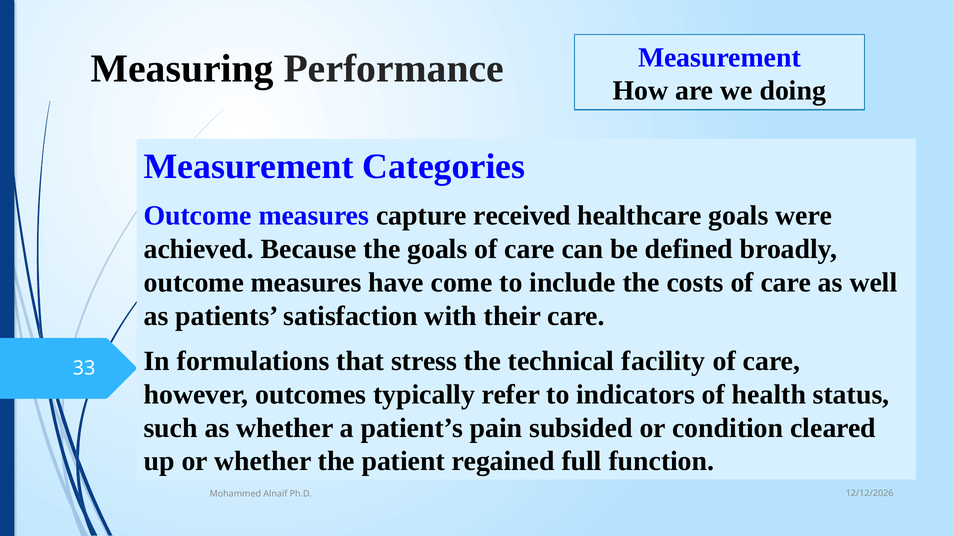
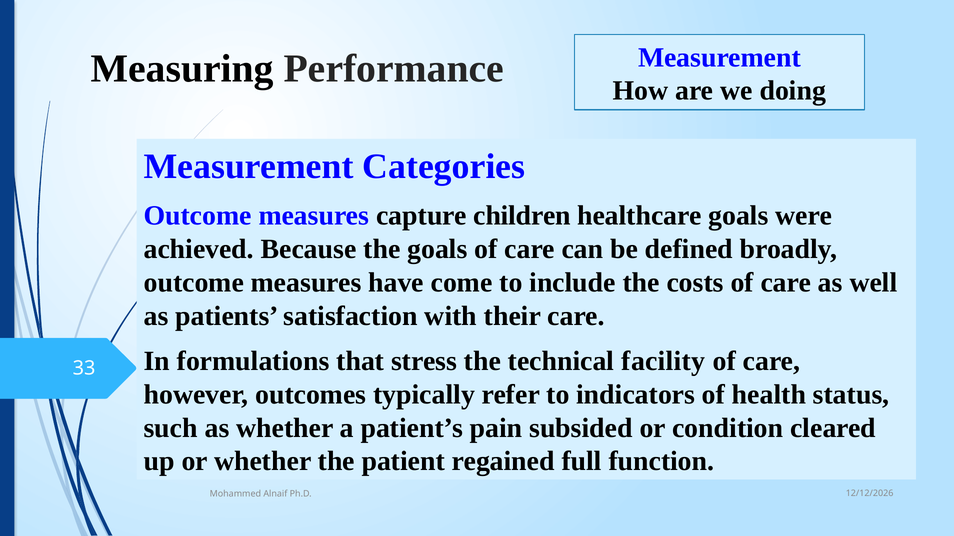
received: received -> children (522, 216)
